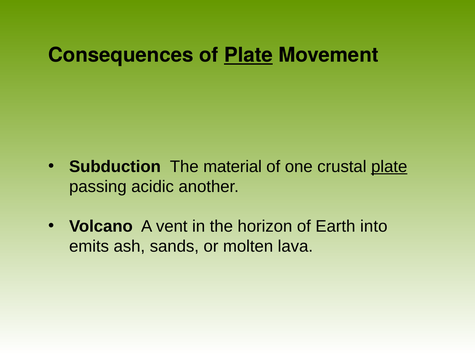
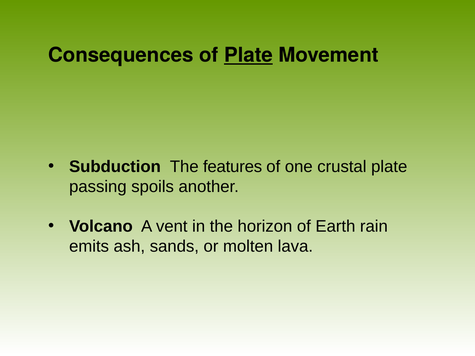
material: material -> features (233, 167)
plate underline: present -> none (389, 167)
acidic: acidic -> spoils (153, 187)
into: into -> rain (374, 226)
